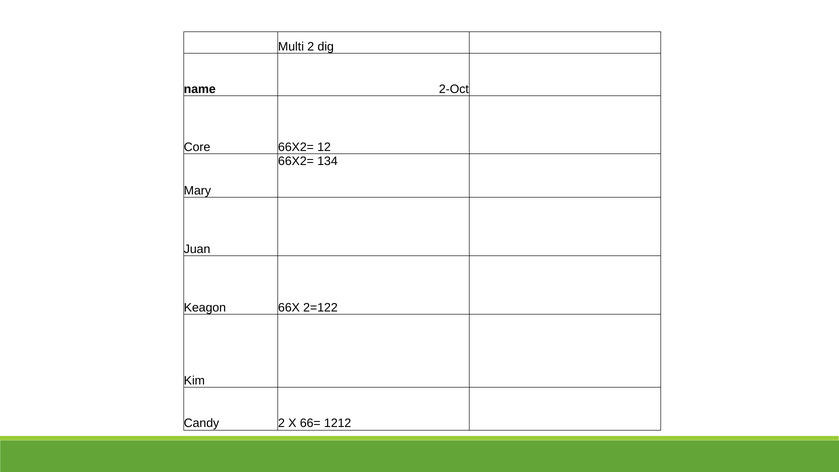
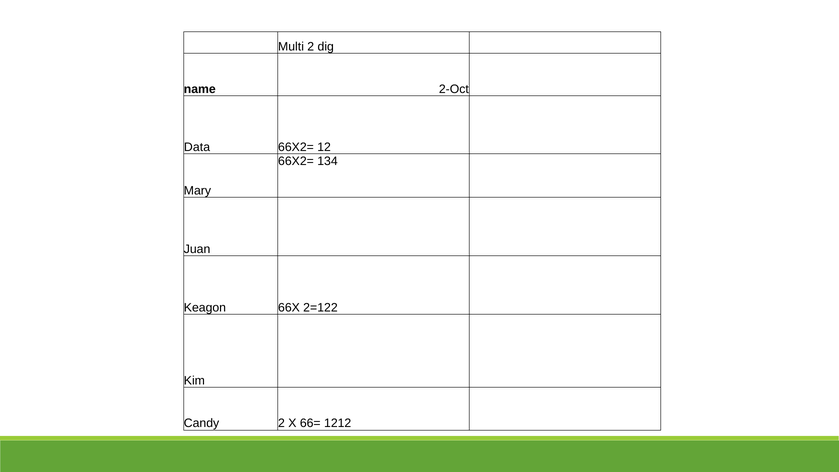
Core: Core -> Data (197, 147)
